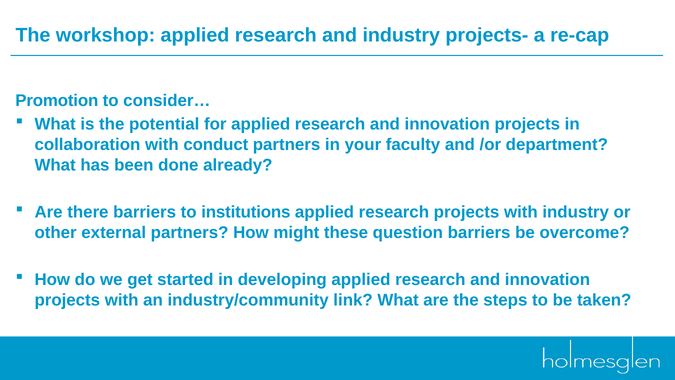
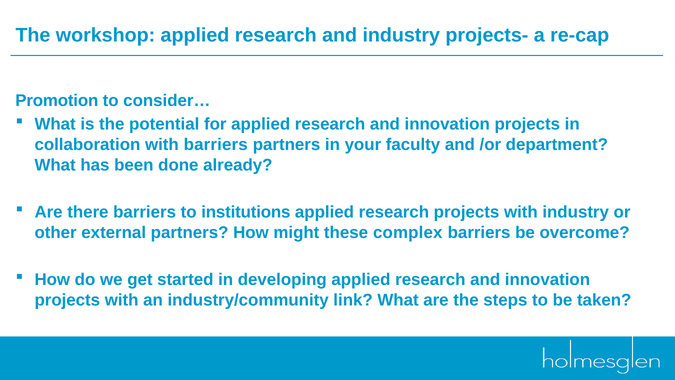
with conduct: conduct -> barriers (216, 145)
question: question -> complex (408, 232)
